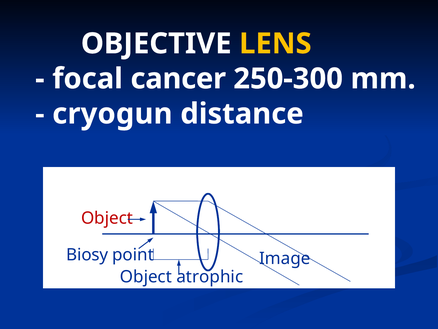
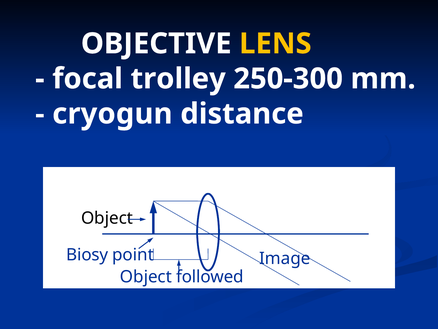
cancer: cancer -> trolley (178, 79)
Object colour: red -> black (107, 218)
atrophic: atrophic -> followed (210, 276)
